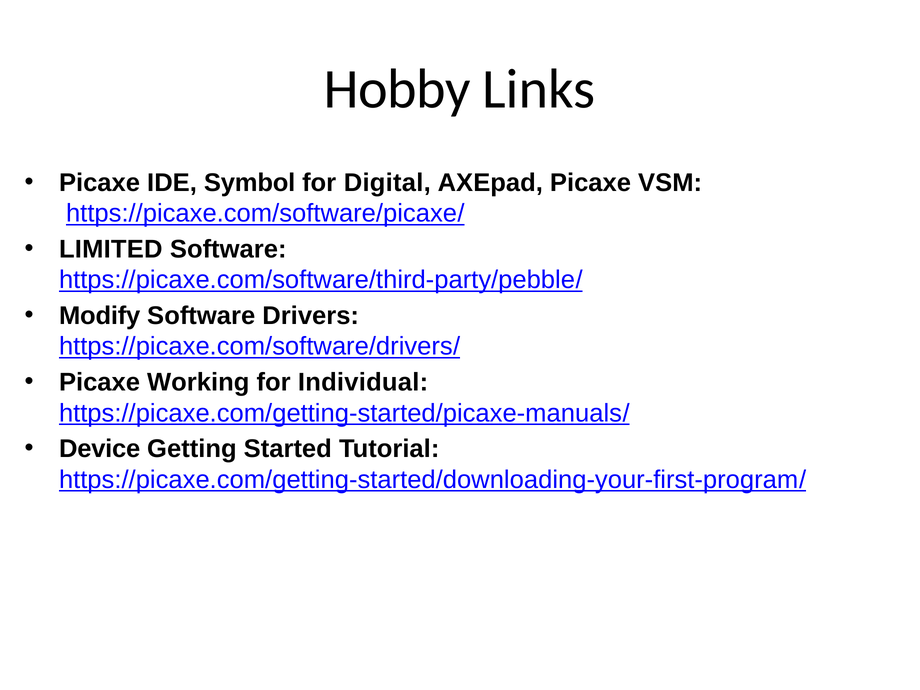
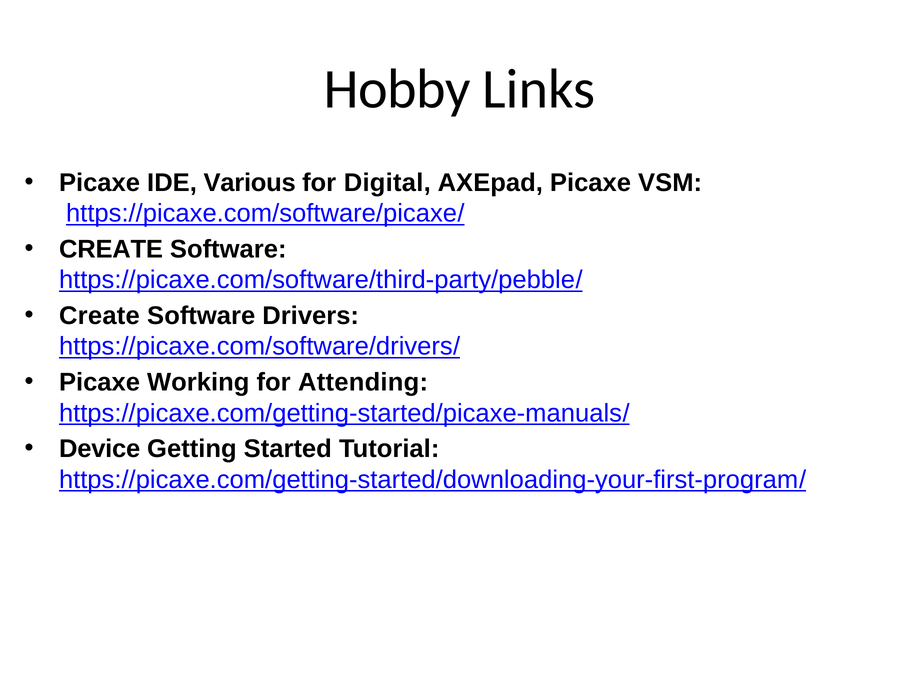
Symbol: Symbol -> Various (250, 183)
LIMITED: LIMITED -> CREATE (111, 249)
Modify: Modify -> Create (99, 316)
Individual: Individual -> Attending (363, 382)
